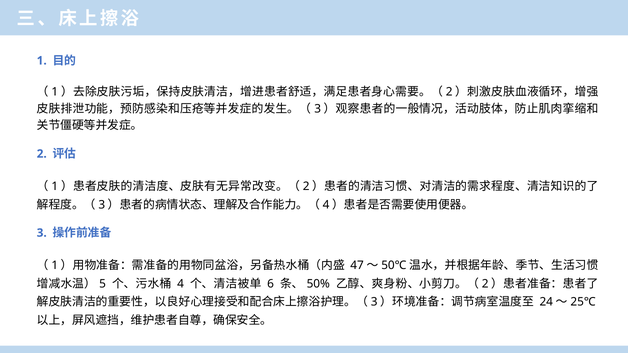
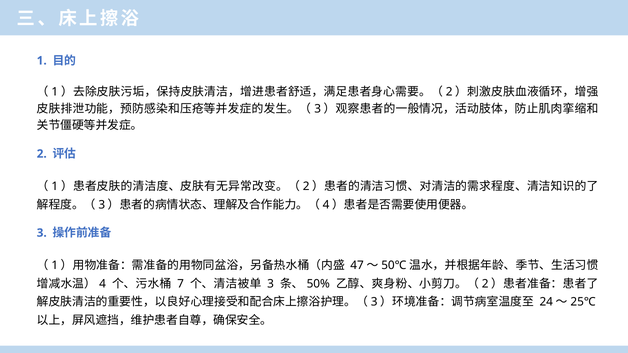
5: 5 -> 4 (103, 284)
4: 4 -> 7 (181, 284)
6: 6 -> 3 (271, 284)
